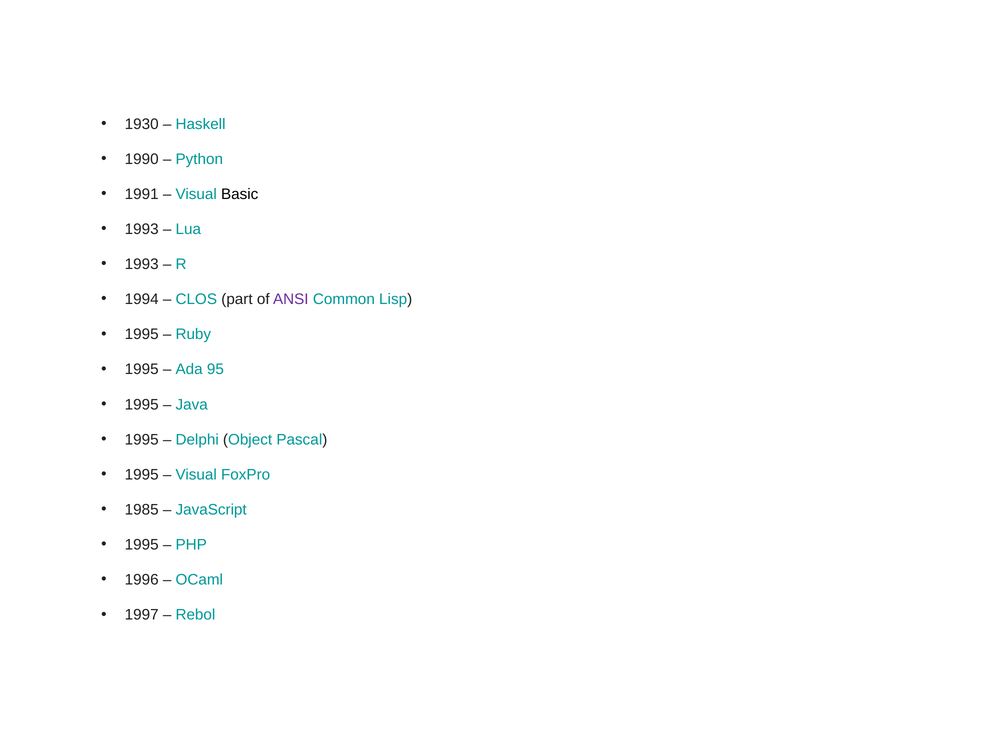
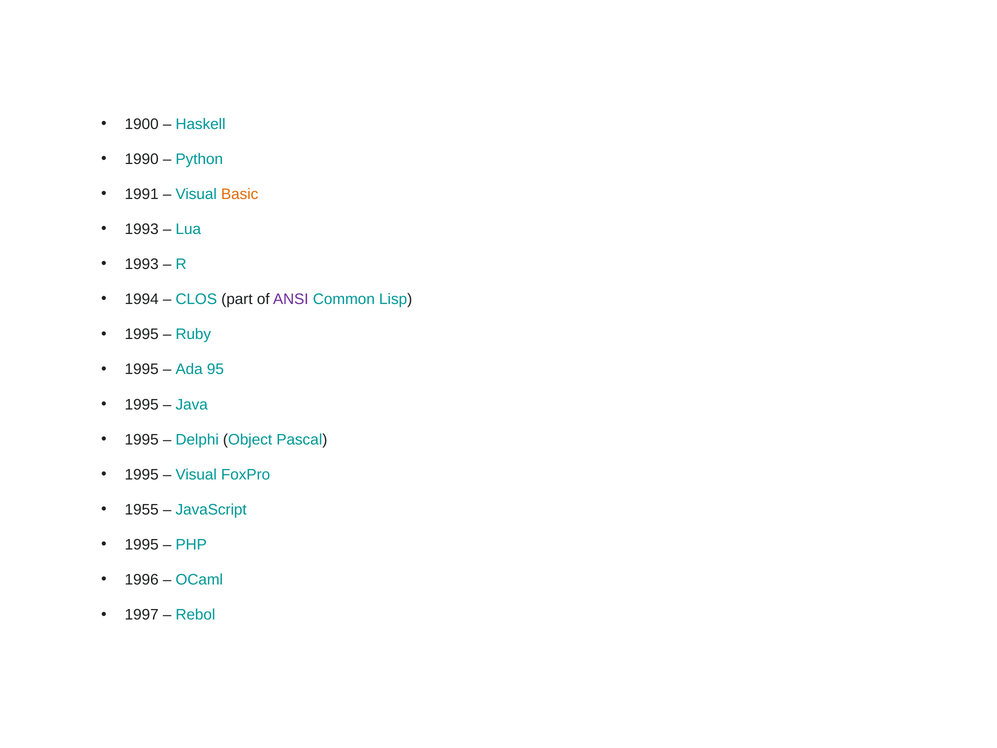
1930: 1930 -> 1900 (142, 124)
Basic colour: black -> orange (240, 194)
1985: 1985 -> 1955 (142, 510)
